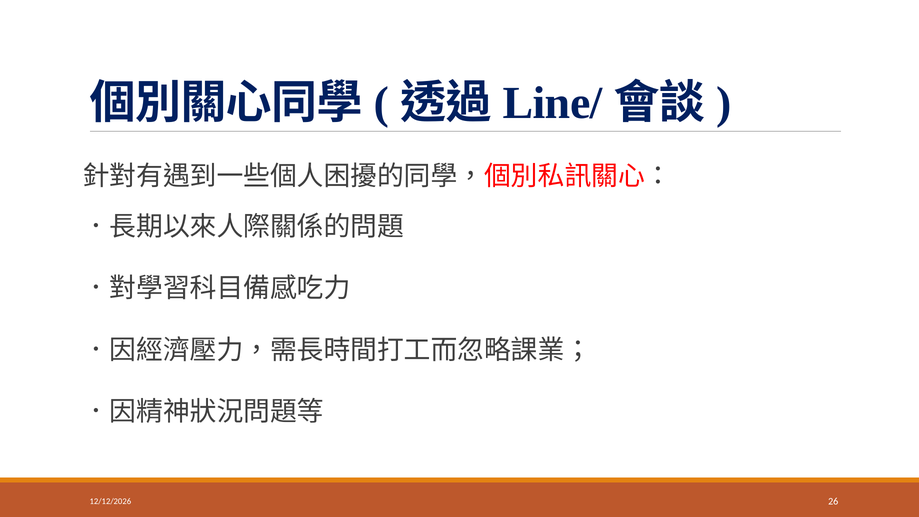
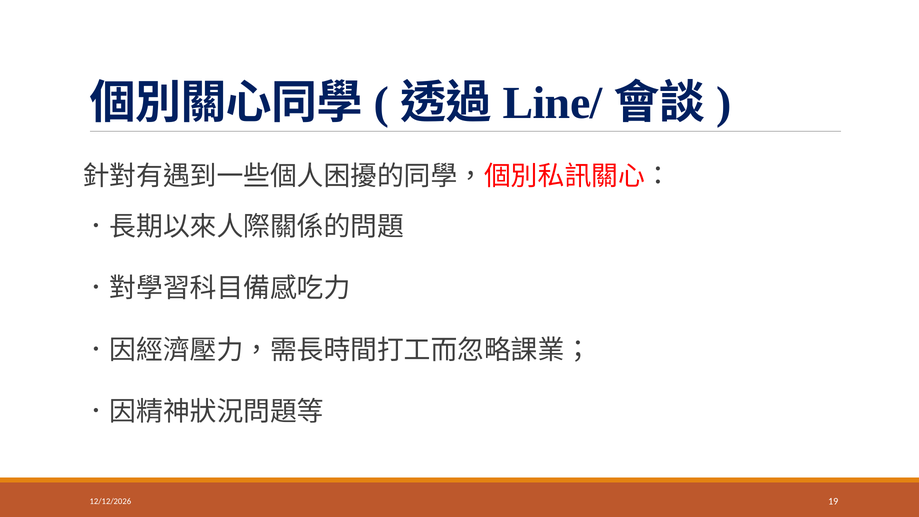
26: 26 -> 19 (833, 501)
